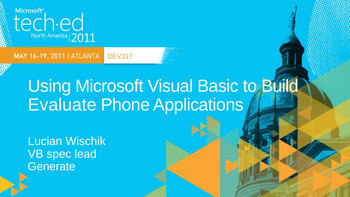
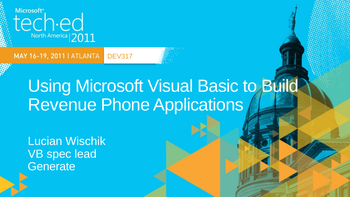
Evaluate: Evaluate -> Revenue (62, 105)
